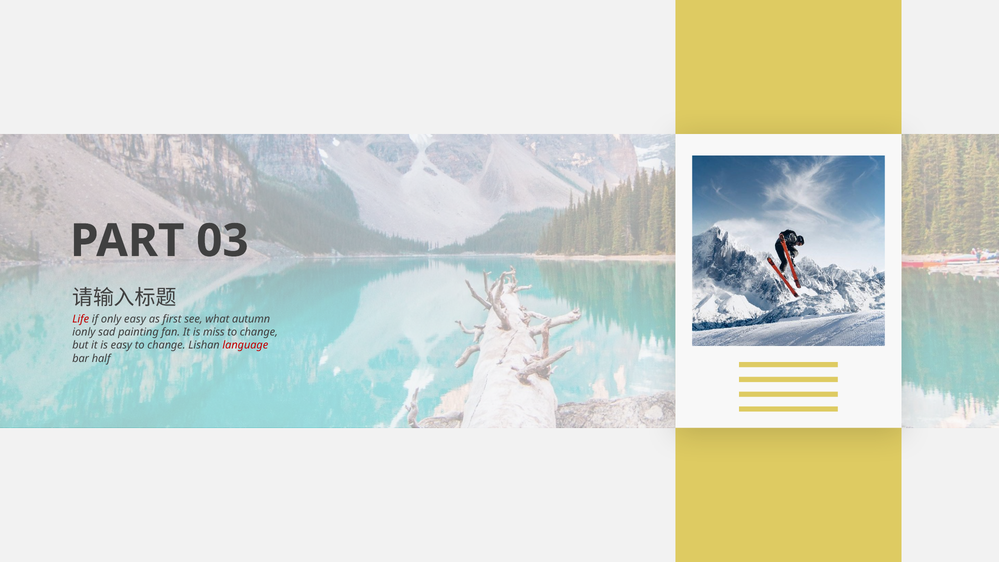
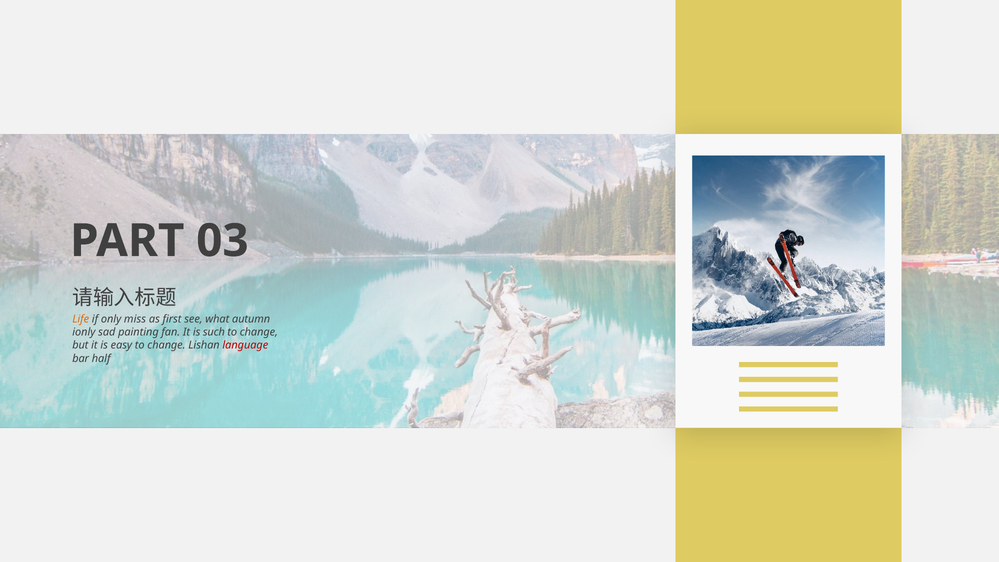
Life colour: red -> orange (81, 319)
only easy: easy -> miss (135, 319)
miss: miss -> such (214, 332)
